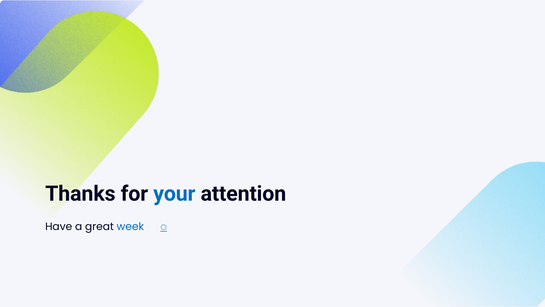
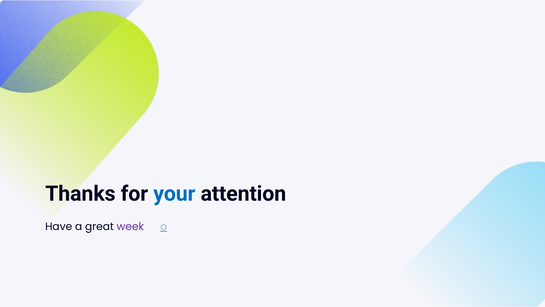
week colour: blue -> purple (130, 226)
